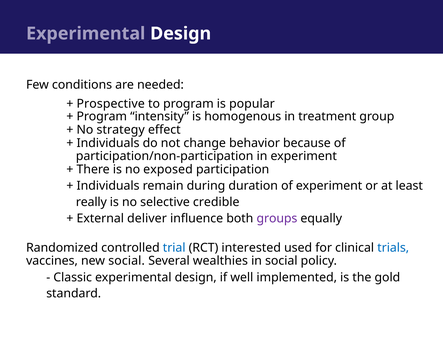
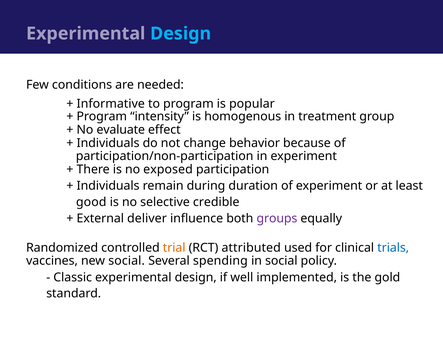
Design colour: white -> light blue (181, 34)
Prospective: Prospective -> Informative (111, 104)
strategy: strategy -> evaluate (121, 130)
really: really -> good (91, 202)
trial colour: blue -> orange (174, 248)
interested: interested -> attributed (251, 248)
wealthies: wealthies -> spending (220, 261)
